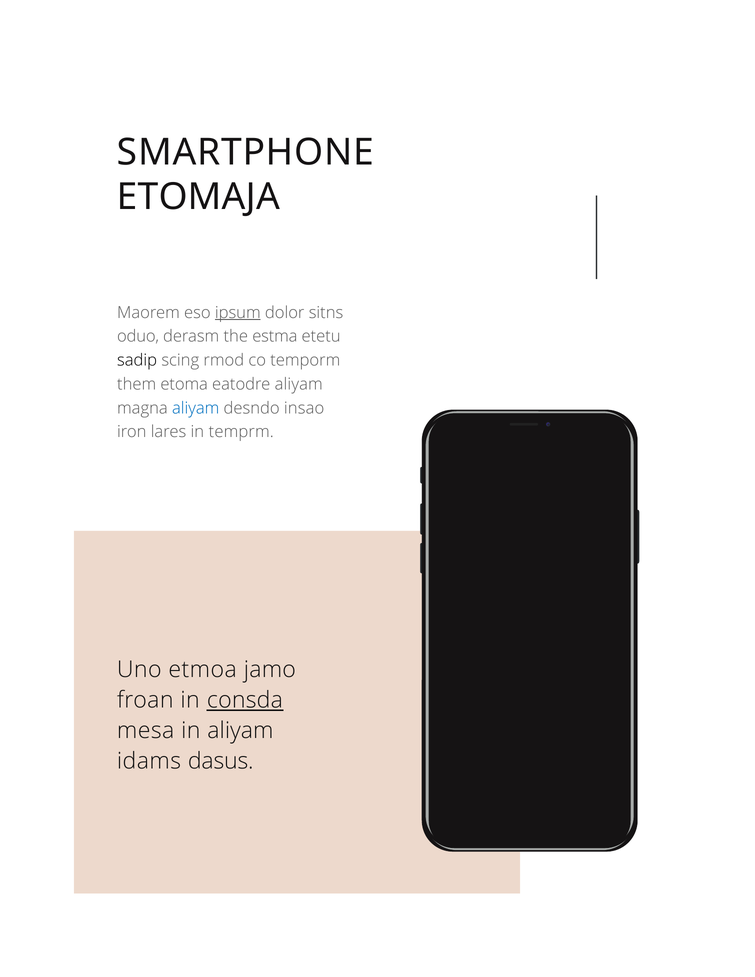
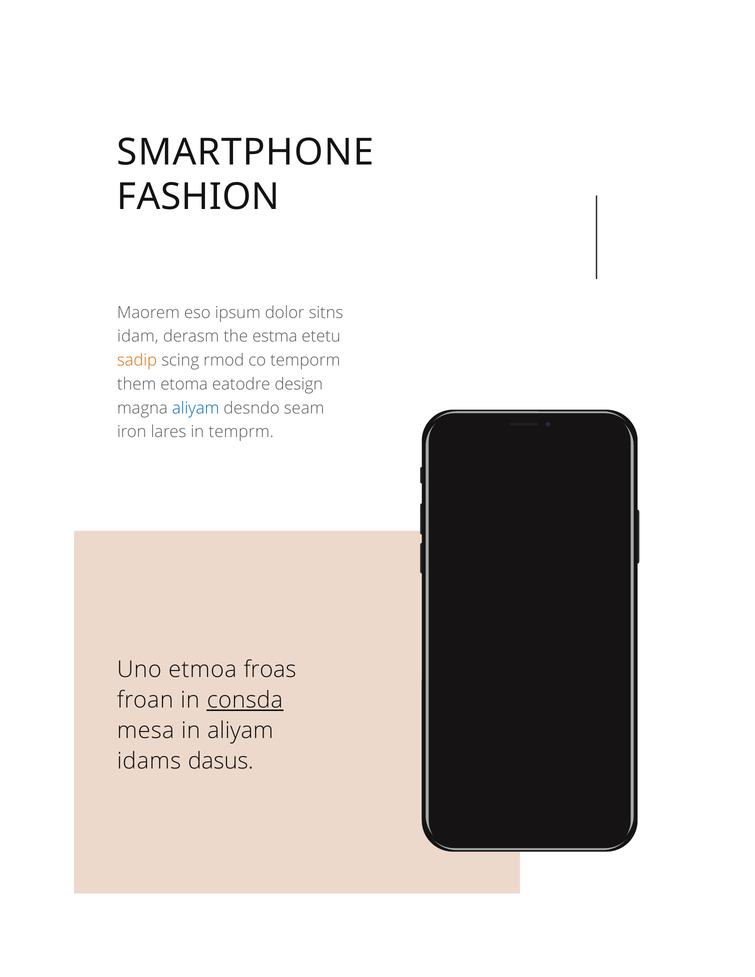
ETOMAJA: ETOMAJA -> FASHION (198, 197)
ipsum underline: present -> none (238, 313)
oduo: oduo -> idam (138, 336)
sadip colour: black -> orange (137, 360)
eatodre aliyam: aliyam -> design (299, 384)
insao: insao -> seam (304, 408)
jamo: jamo -> froas (270, 670)
